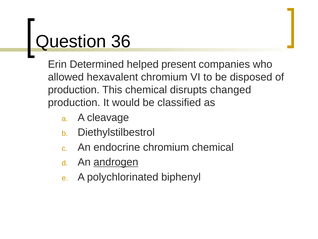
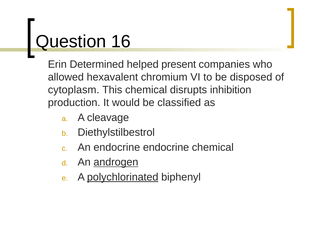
36: 36 -> 16 (121, 42)
production: production -> cytoplasm (74, 90)
changed: changed -> inhibition (231, 90)
endocrine chromium: chromium -> endocrine (166, 147)
polychlorinated underline: none -> present (123, 177)
